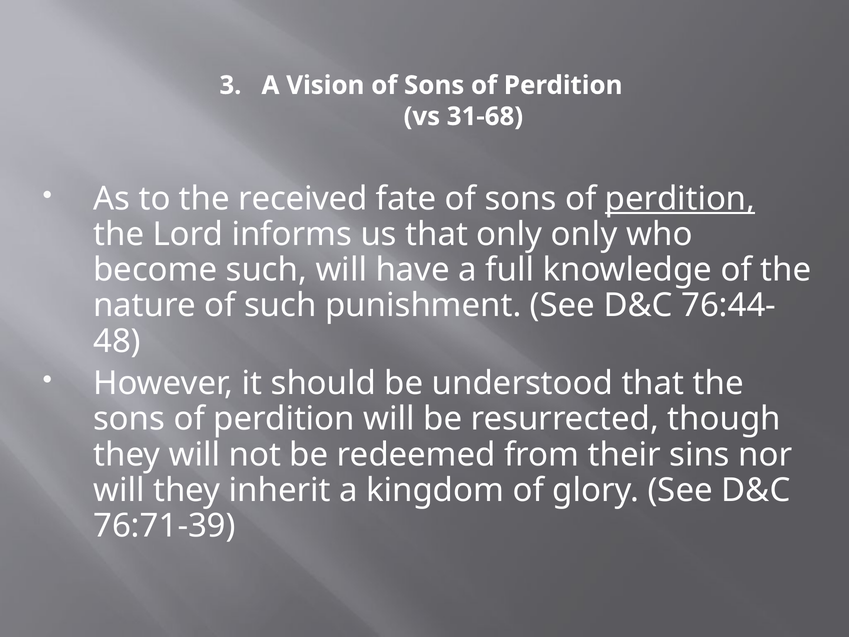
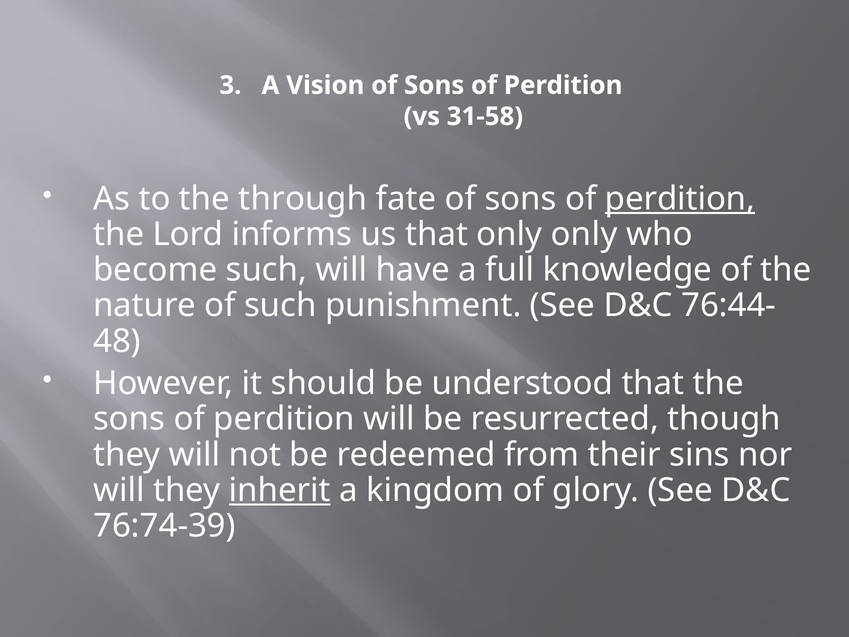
31-68: 31-68 -> 31-58 (485, 116)
received: received -> through (303, 199)
inherit underline: none -> present (280, 490)
76:71-39: 76:71-39 -> 76:74-39 (165, 526)
